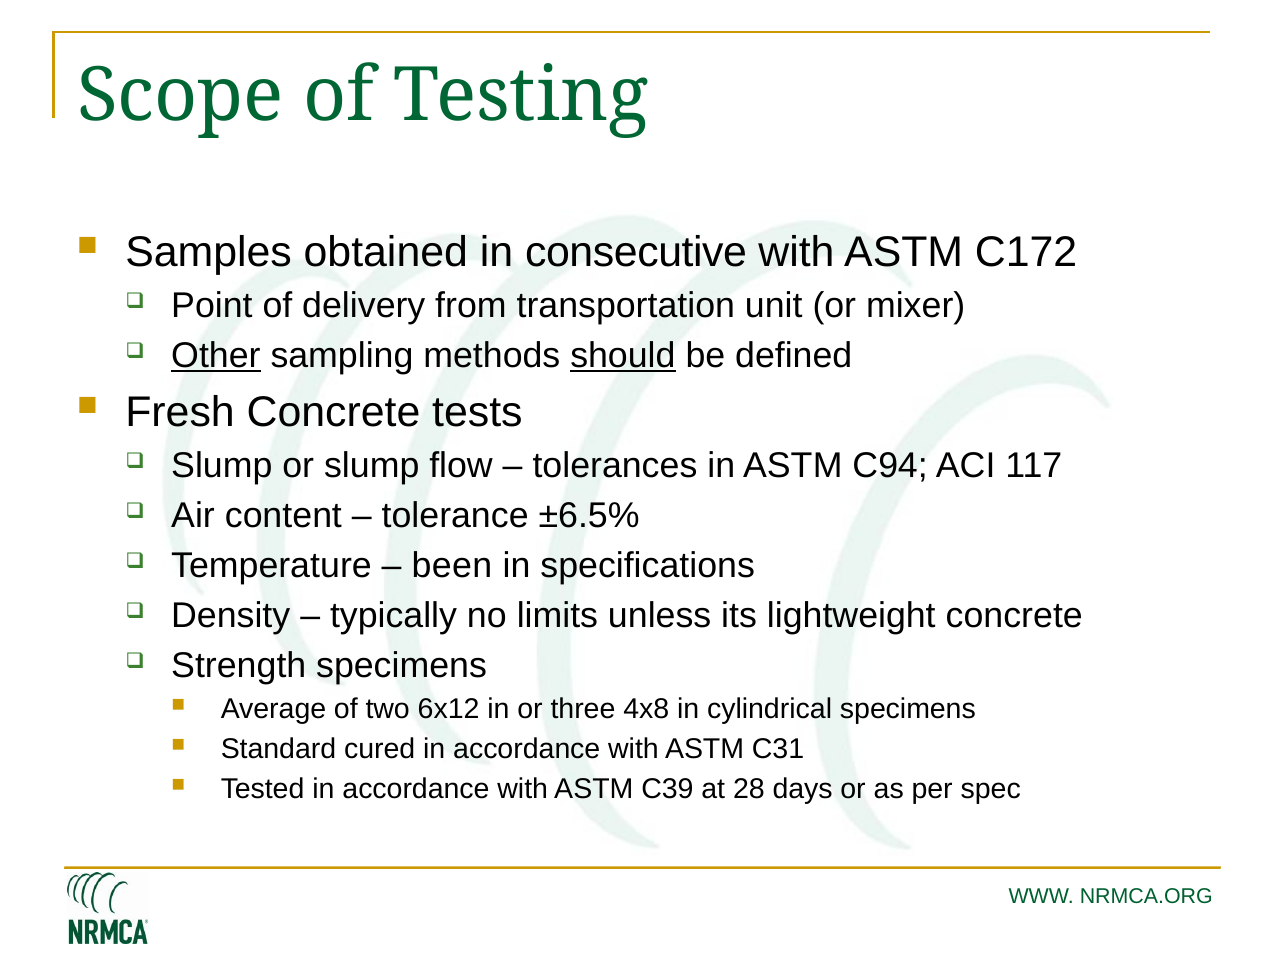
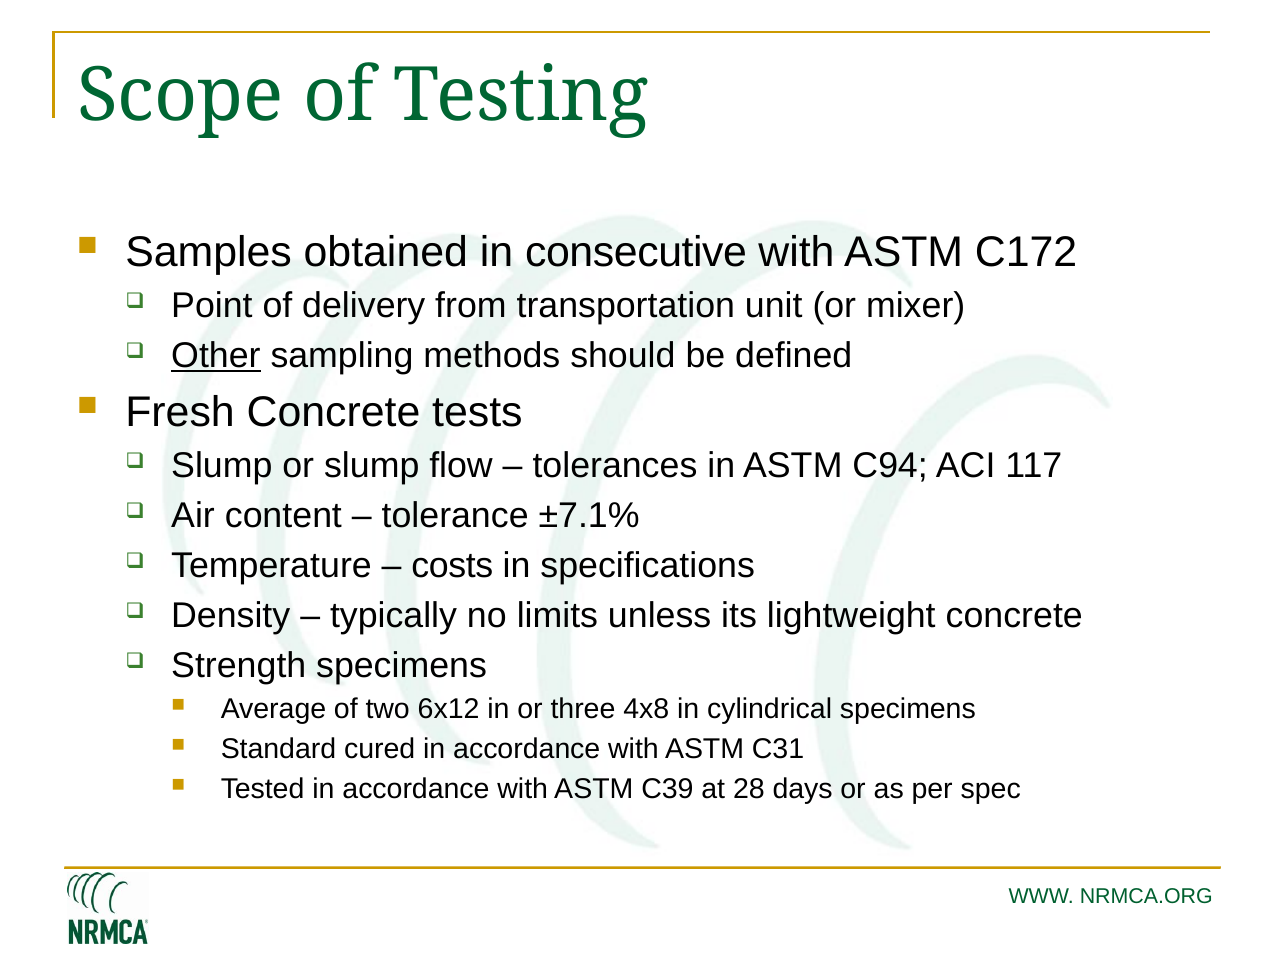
should underline: present -> none (623, 356)
±6.5%: ±6.5% -> ±7.1% (589, 516)
been: been -> costs (452, 566)
